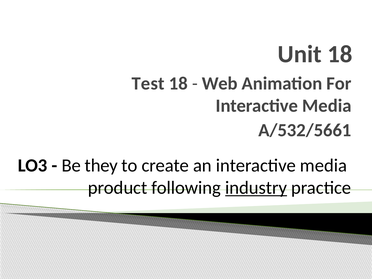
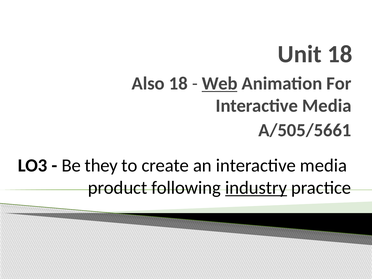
Test: Test -> Also (148, 83)
Web underline: none -> present (220, 83)
A/532/5661: A/532/5661 -> A/505/5661 (305, 130)
